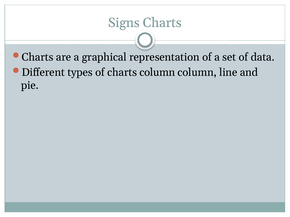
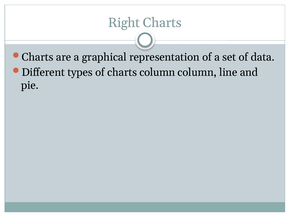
Signs: Signs -> Right (124, 23)
